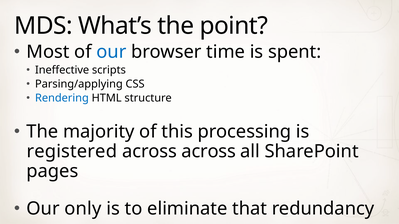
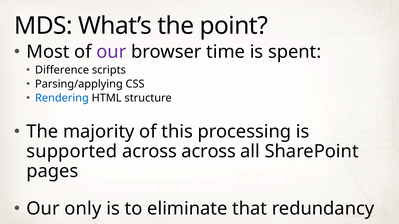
our colour: blue -> purple (111, 52)
Ineffective: Ineffective -> Difference (62, 70)
registered: registered -> supported (72, 152)
